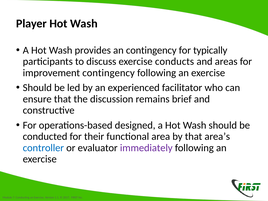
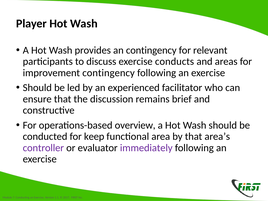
typically: typically -> relevant (210, 50)
designed: designed -> overview (135, 125)
their: their -> keep (94, 137)
controller colour: blue -> purple (43, 148)
